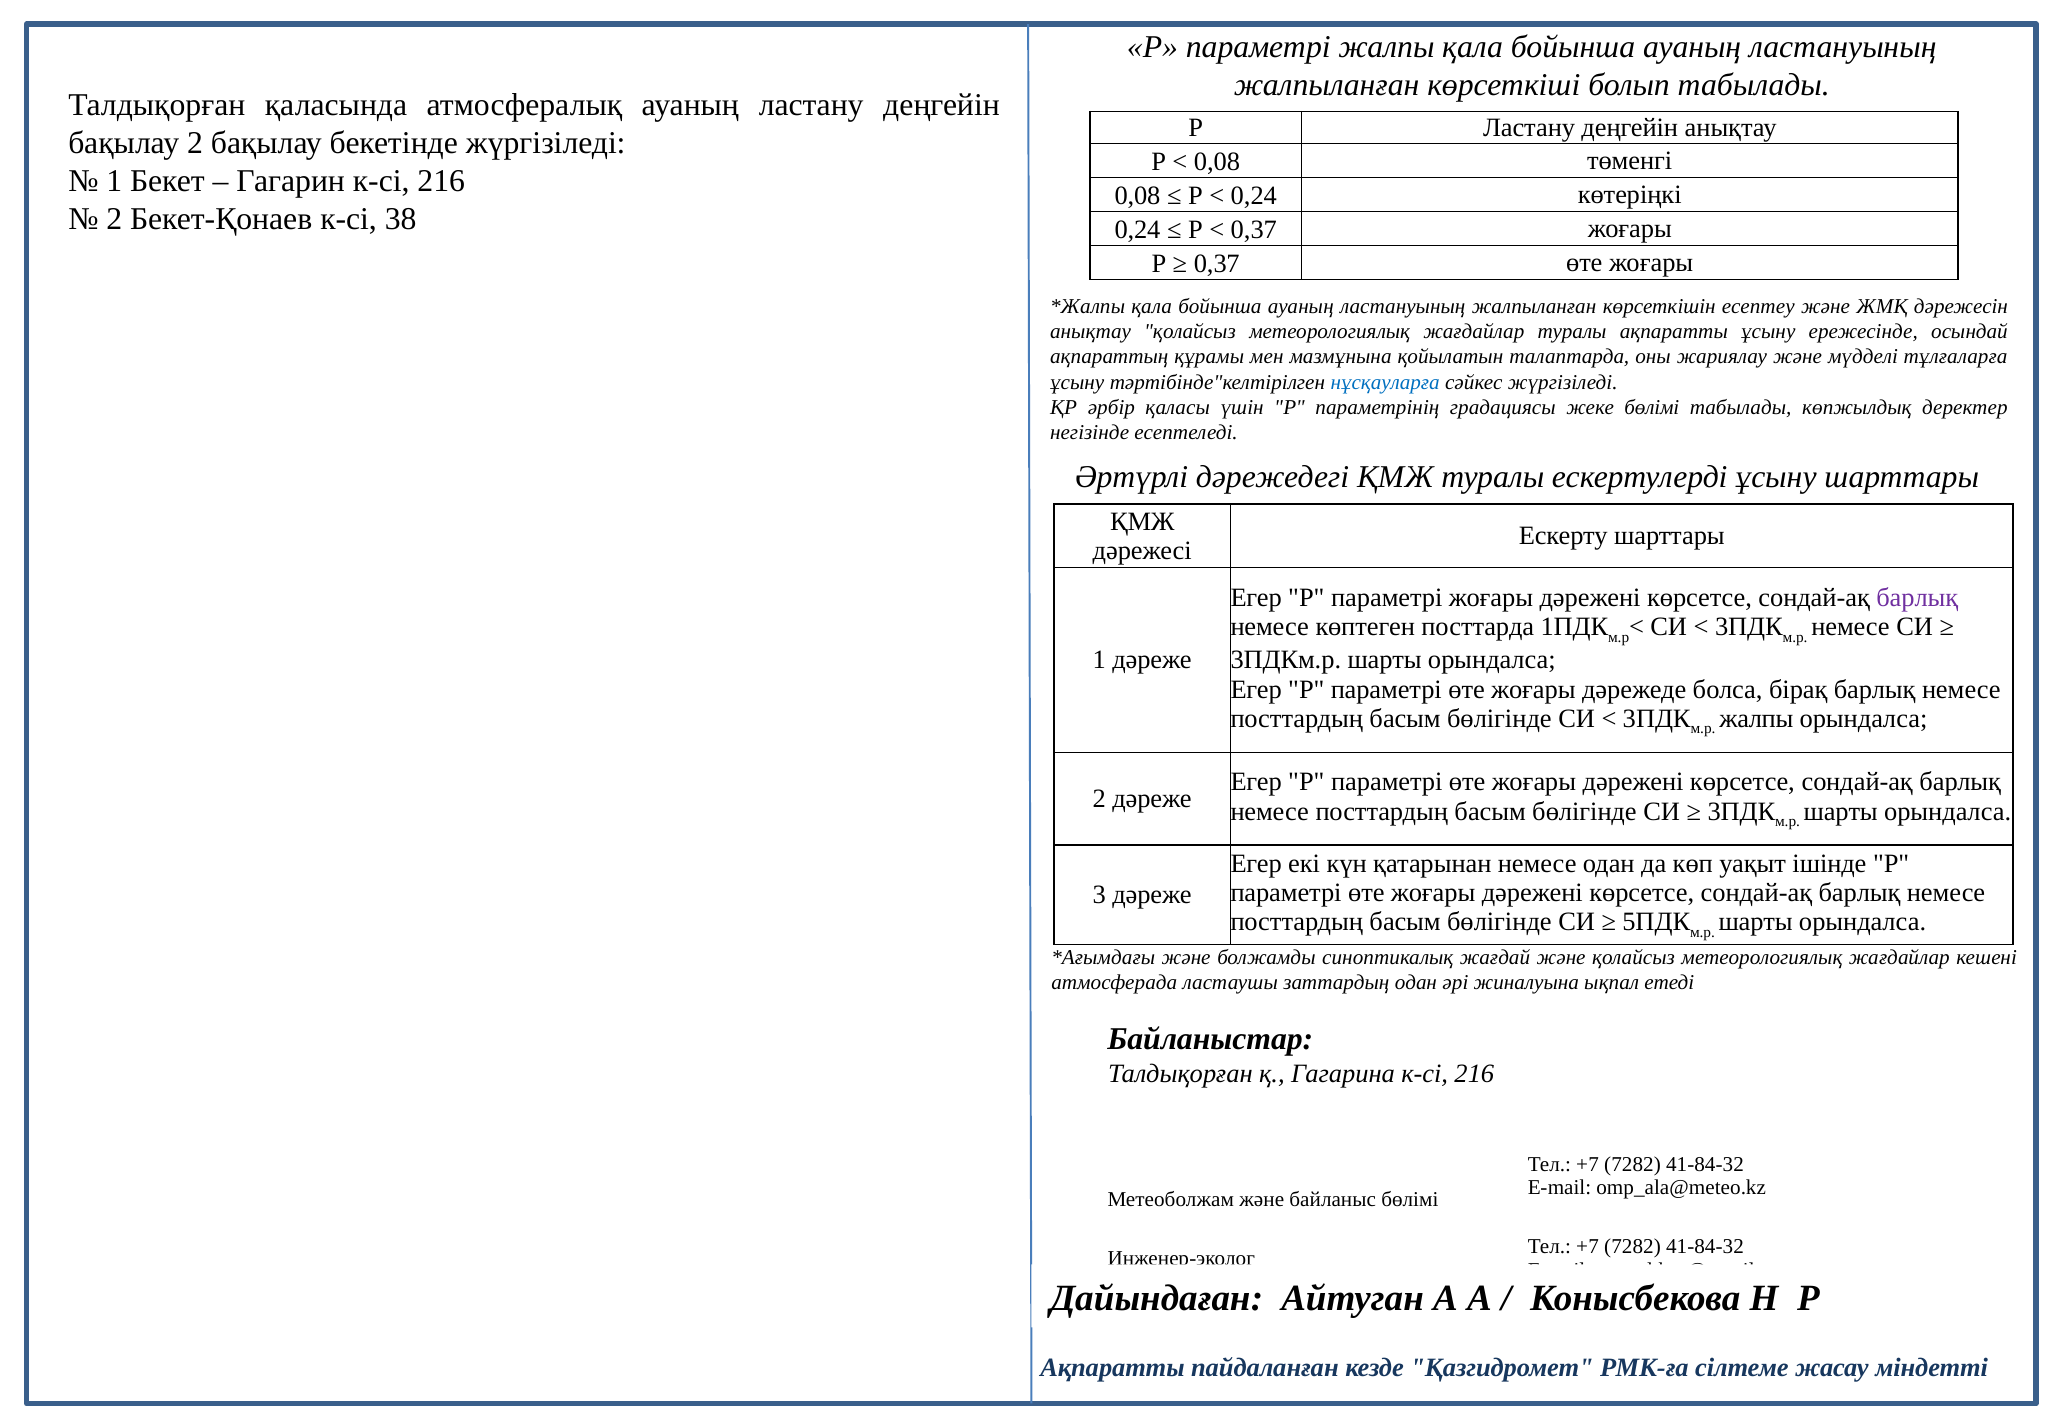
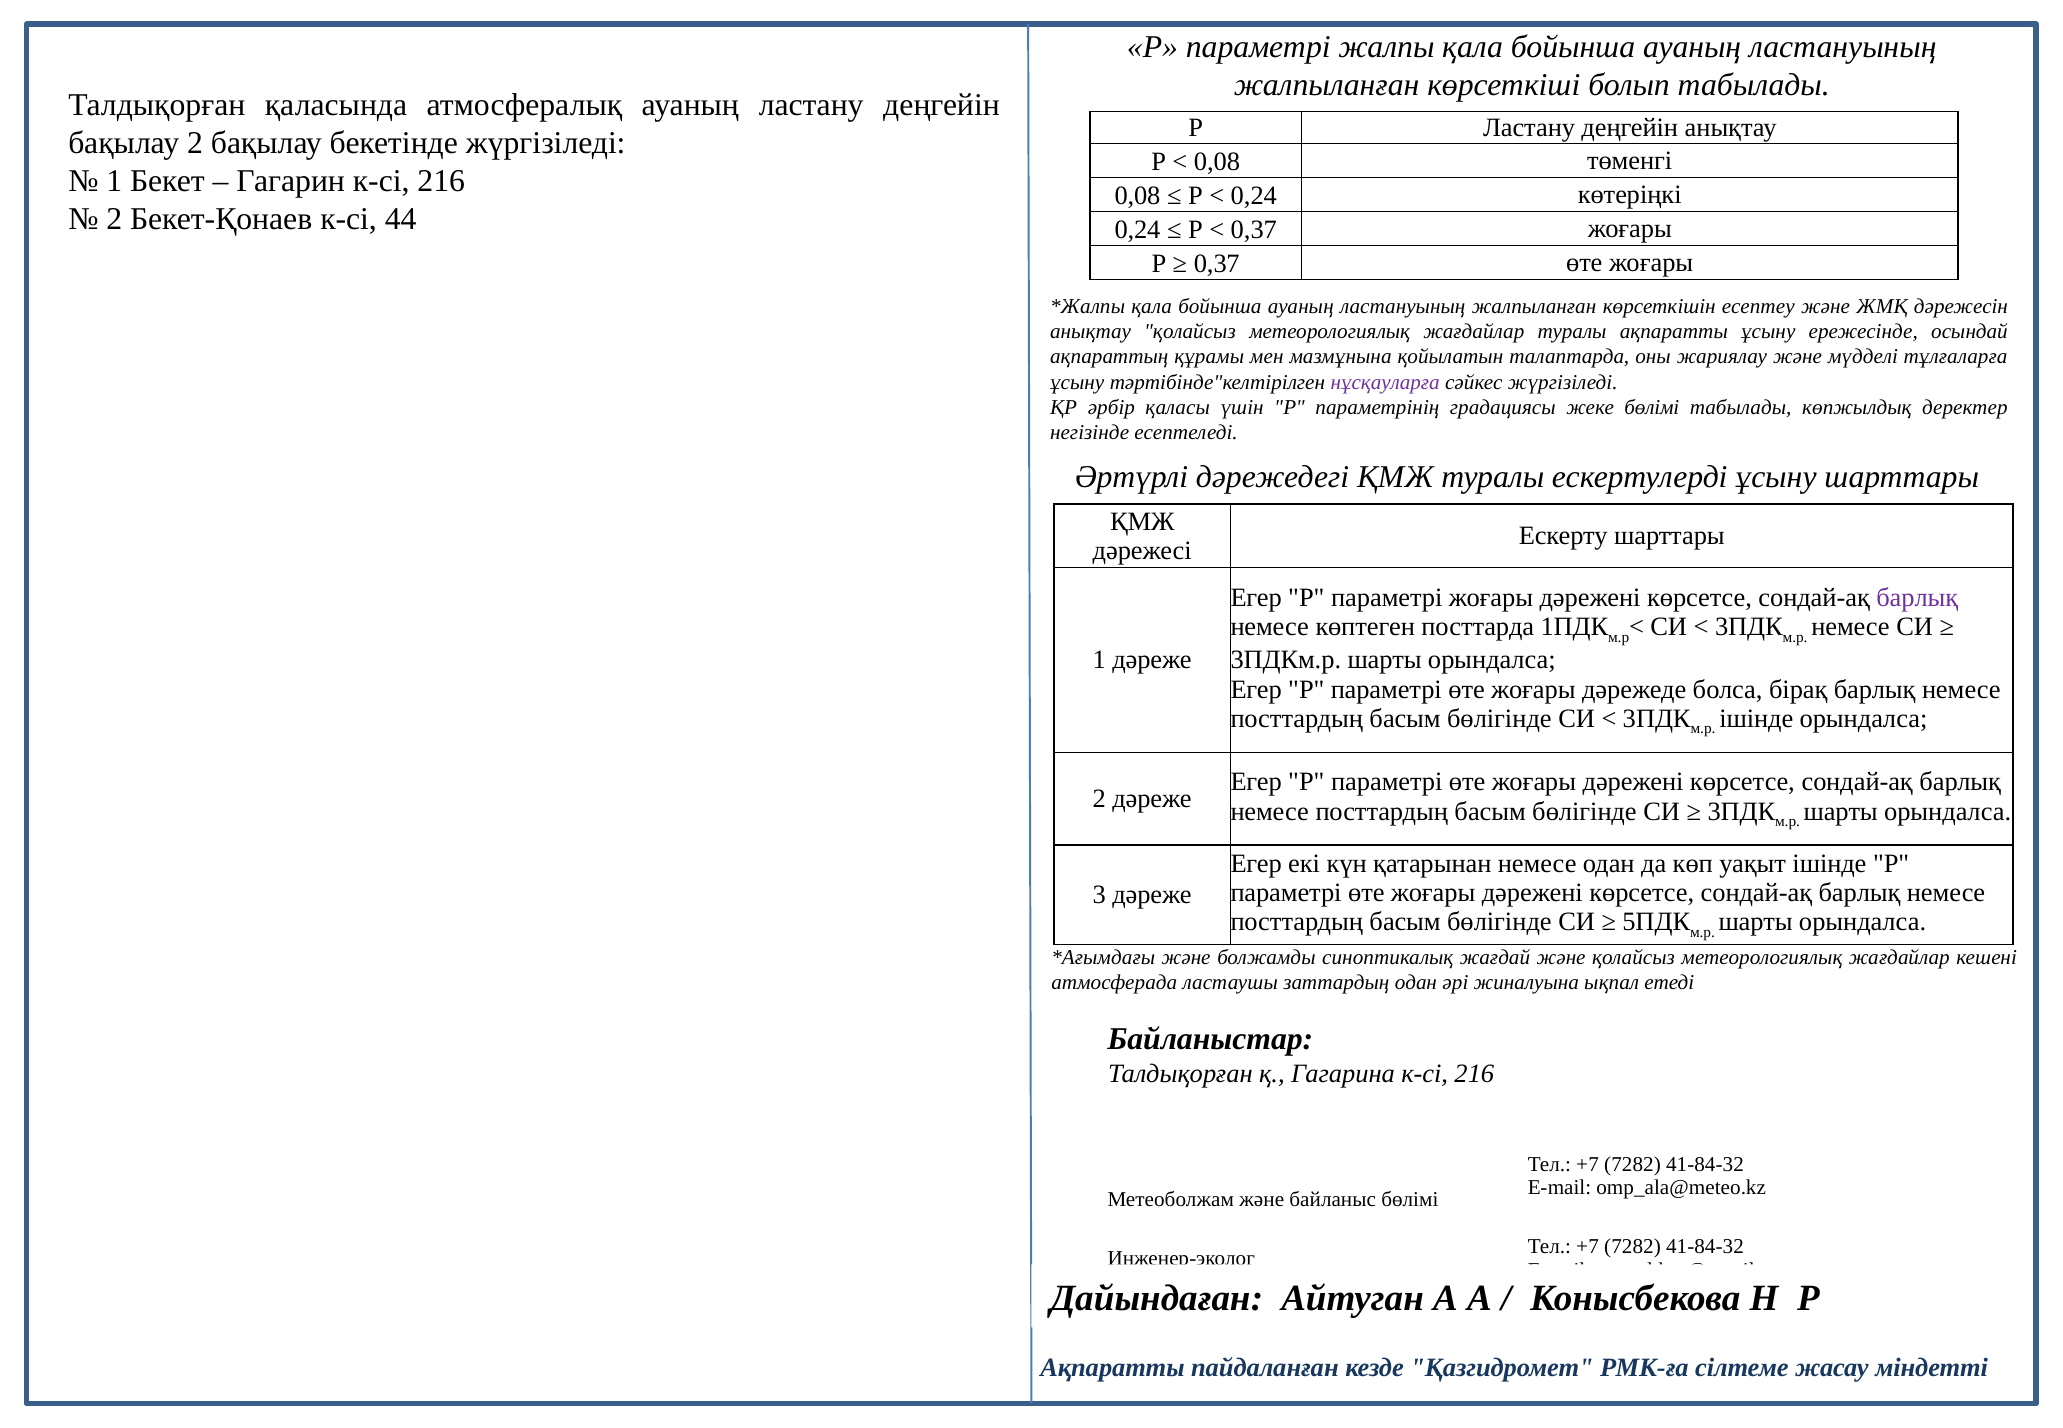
38: 38 -> 44 (401, 219)
нұсқауларға colour: blue -> purple (1385, 382)
жалпы: жалпы -> ішінде (1756, 719)
